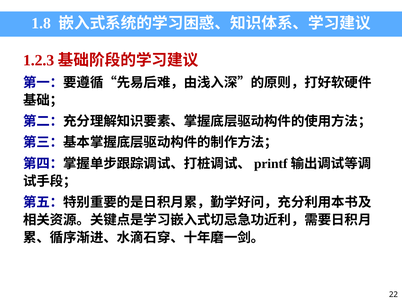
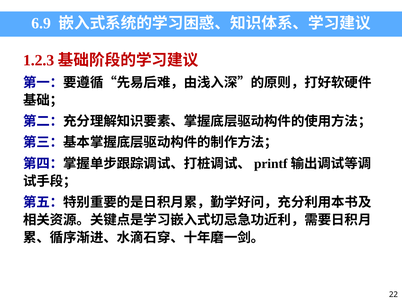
1.8: 1.8 -> 6.9 (41, 23)
